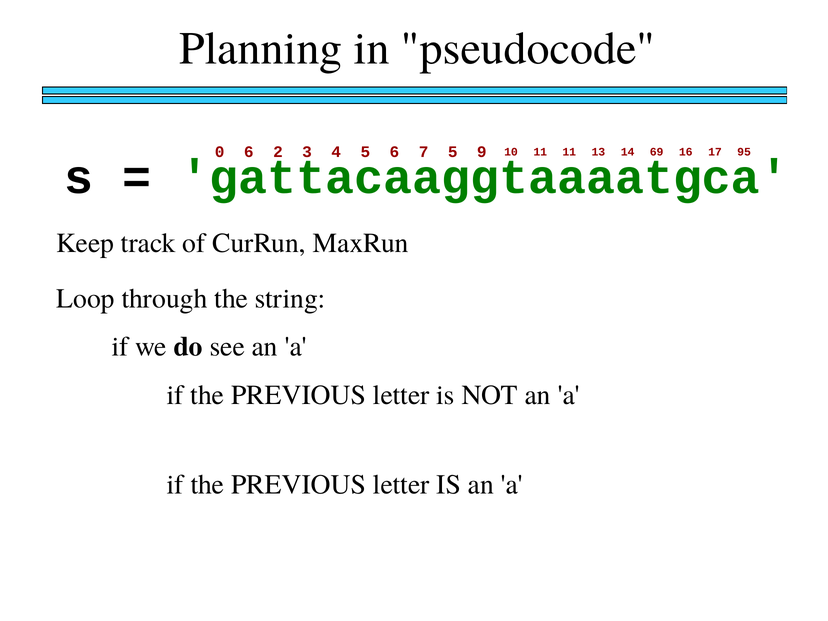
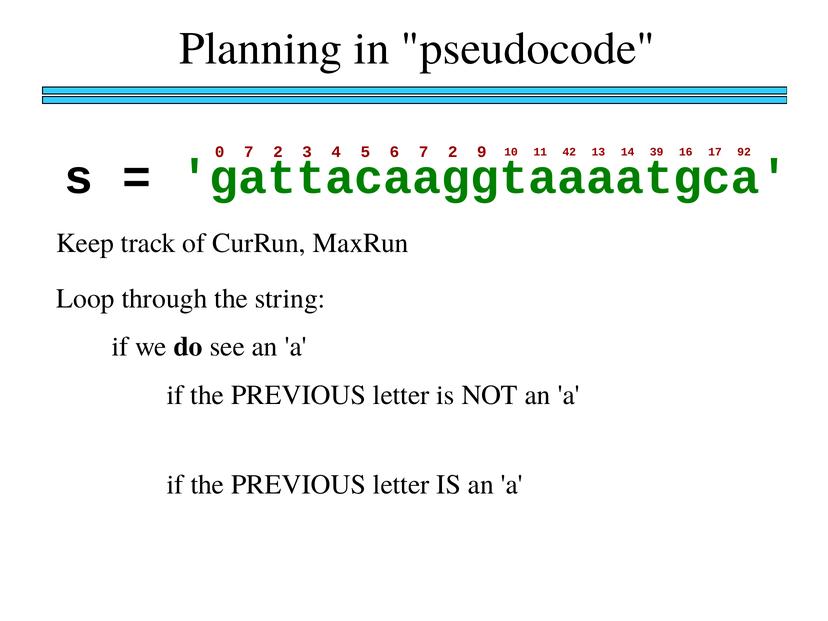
0 6: 6 -> 7 (249, 152)
6 7 5: 5 -> 2 (453, 152)
11 11: 11 -> 42 (569, 152)
69: 69 -> 39 (657, 152)
95: 95 -> 92 (744, 152)
